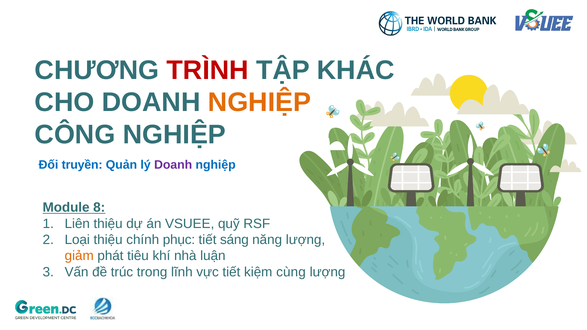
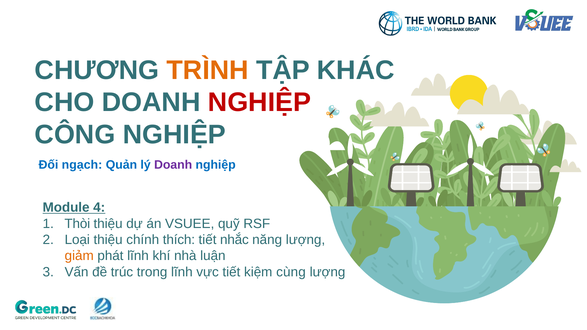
TRÌNH colour: red -> orange (208, 70)
NGHIỆP colour: orange -> red (259, 102)
truyền: truyền -> ngạch (82, 165)
8: 8 -> 4 (99, 208)
Liên: Liên -> Thòi (77, 224)
phục: phục -> thích (179, 240)
sáng: sáng -> nhắc (234, 240)
phát tiêu: tiêu -> lĩnh (138, 256)
